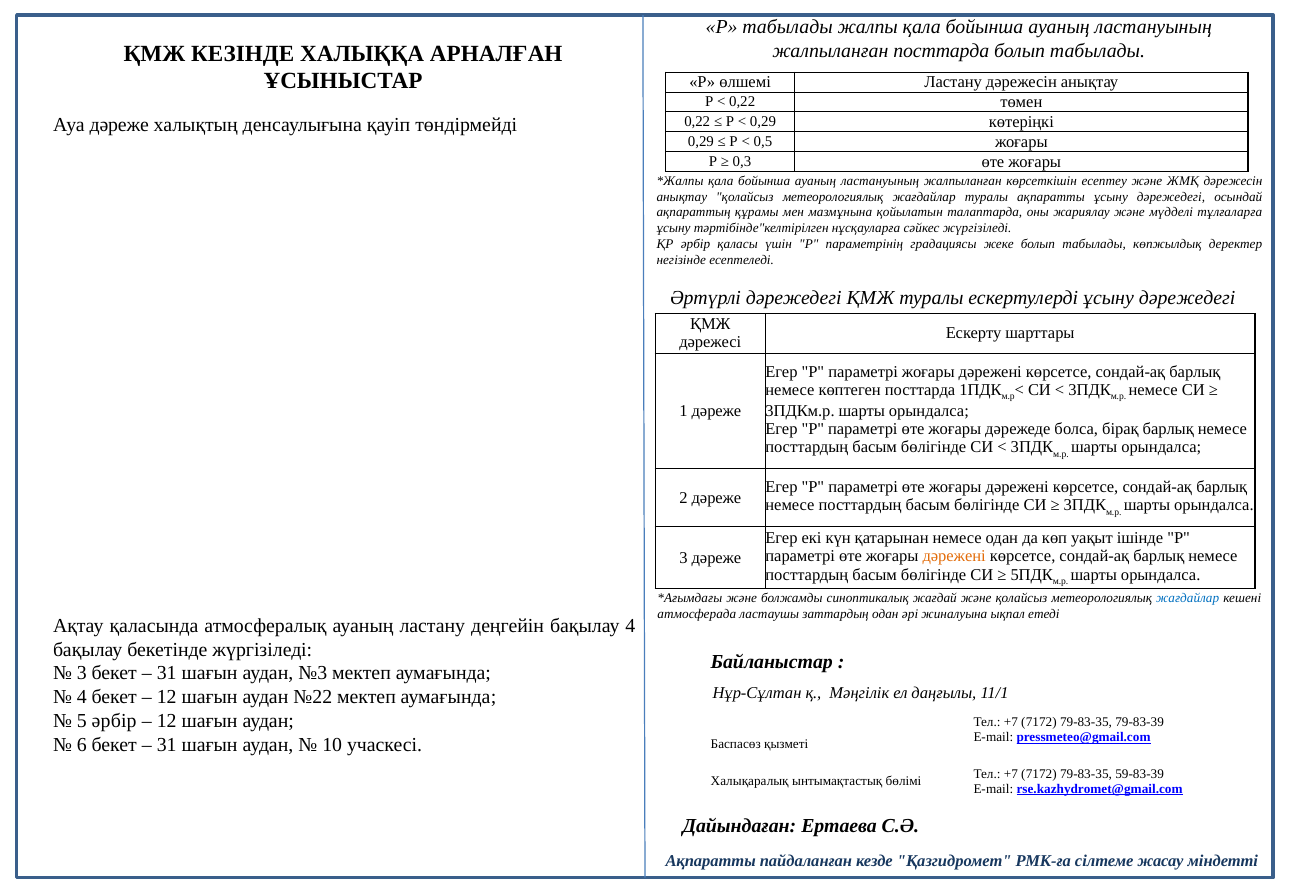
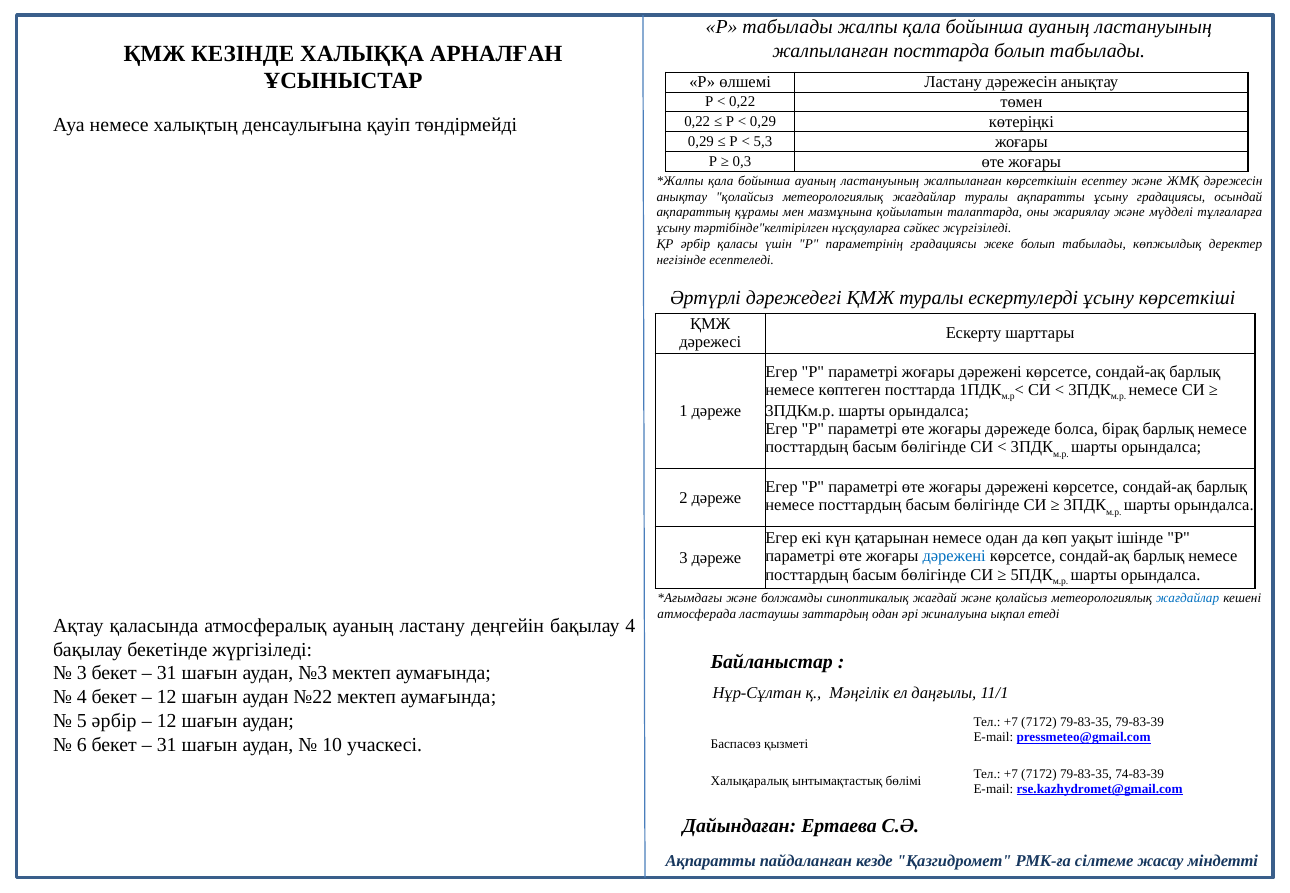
Ауа дәреже: дәреже -> немесе (119, 125)
0,5: 0,5 -> 5,3 (763, 142)
ақпаратты ұсыну дәрежедегі: дәрежедегі -> градациясы (1171, 197)
ескертулерді ұсыну дәрежедегі: дәрежедегі -> көрсеткіші (1187, 298)
дәрежені colour: orange -> blue (954, 556)
59-83-39: 59-83-39 -> 74-83-39 (1140, 774)
